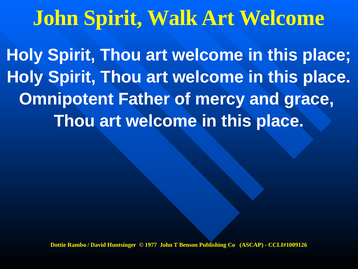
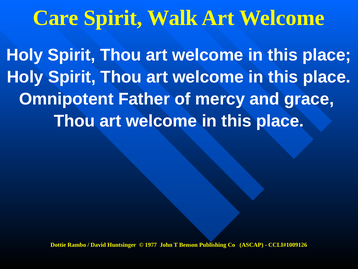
John: John -> Care (56, 18)
